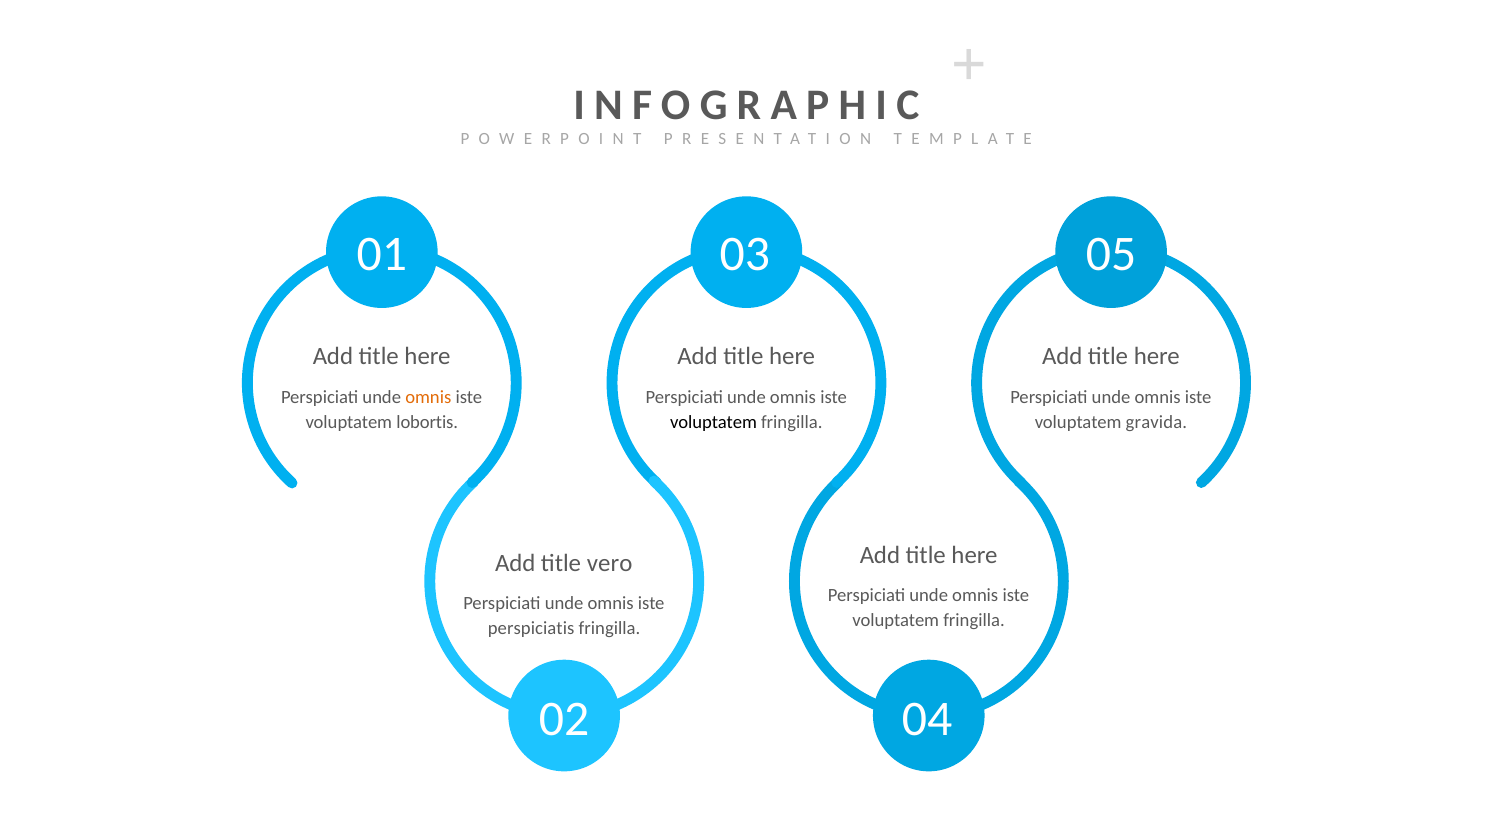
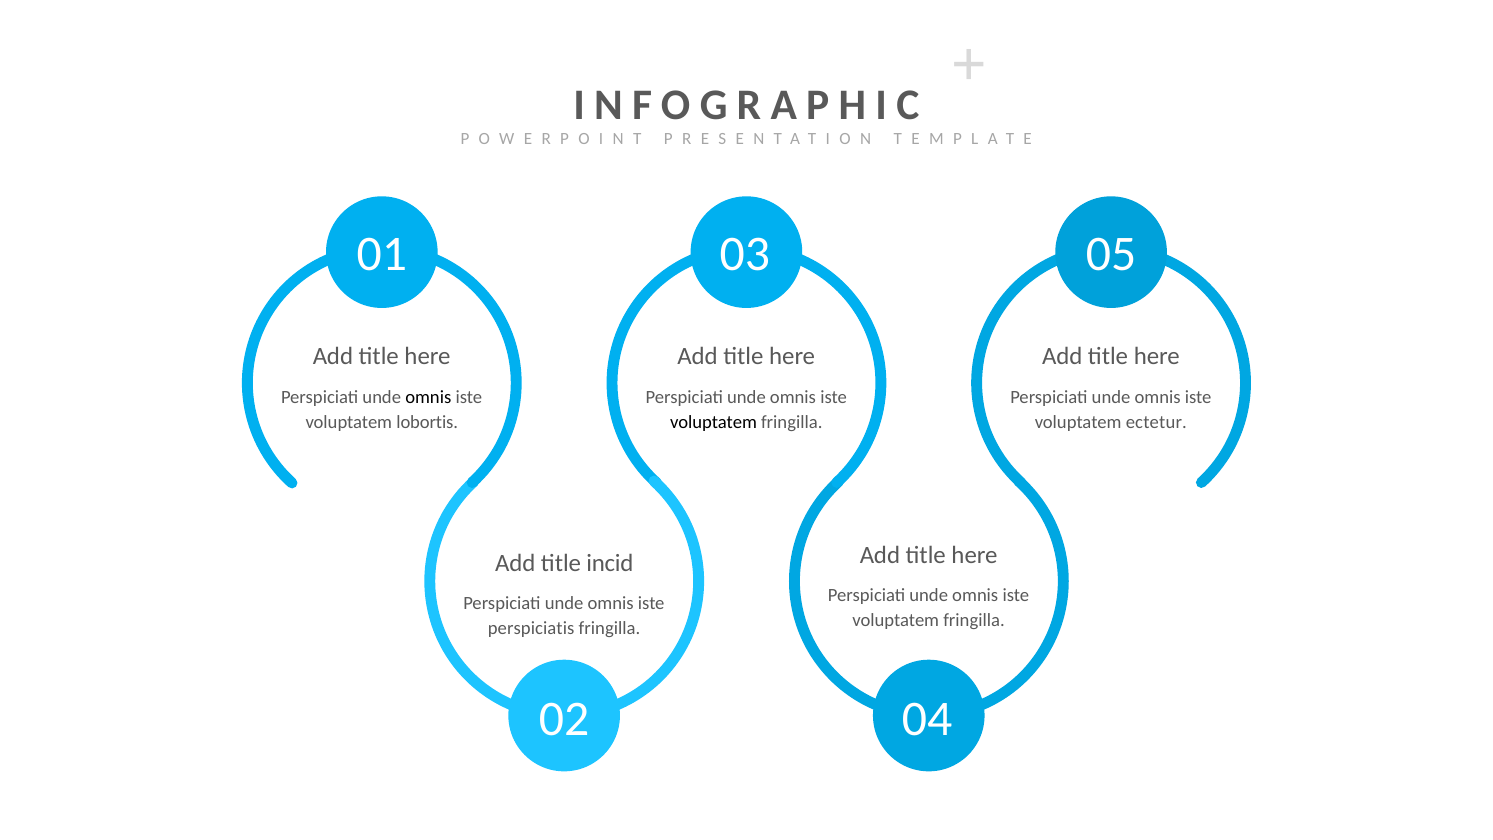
omnis colour: orange -> black (428, 397)
gravida: gravida -> ectetur (1156, 422)
vero: vero -> incid (610, 563)
